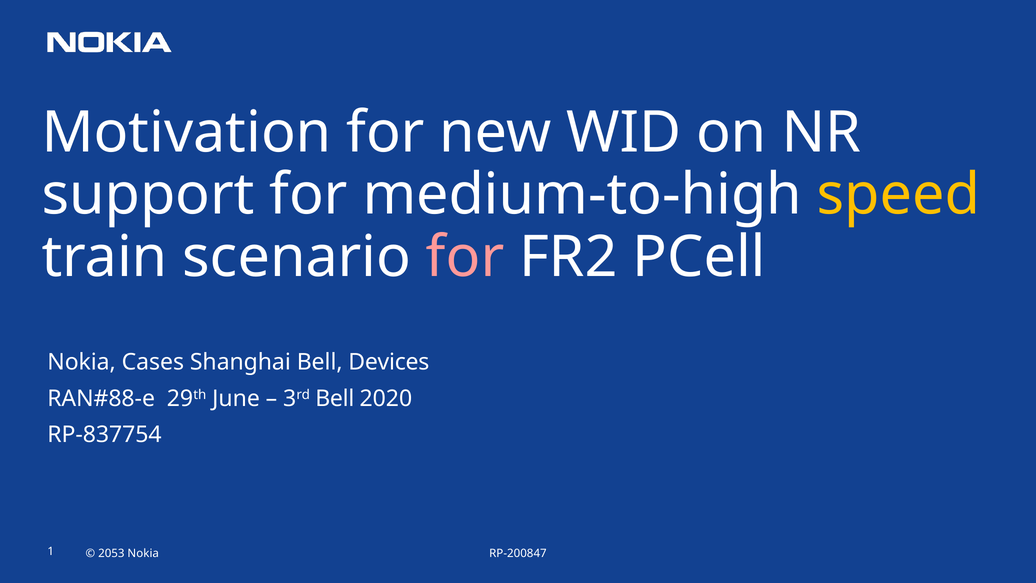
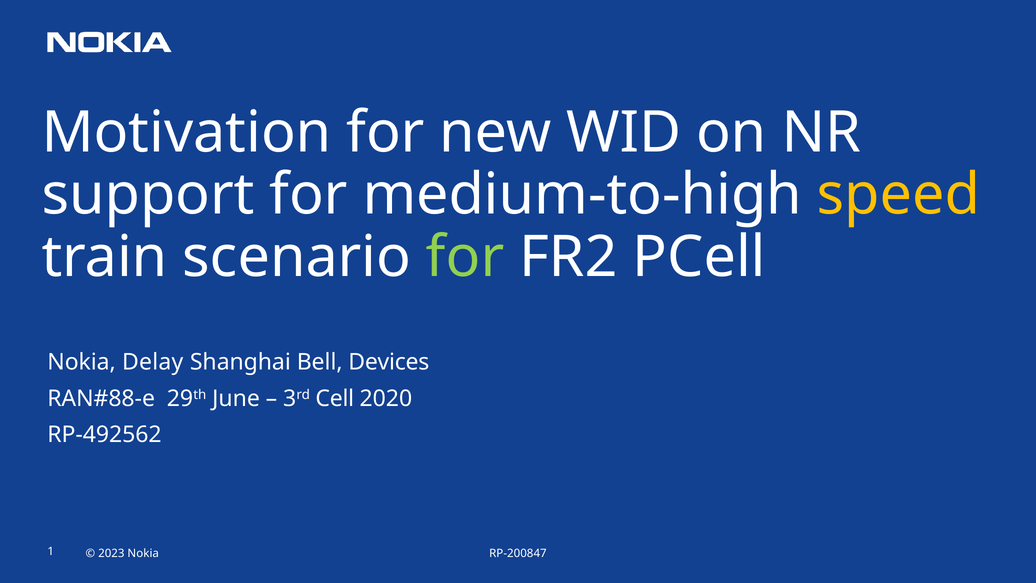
for colour: pink -> light green (465, 257)
Cases: Cases -> Delay (153, 362)
3rd Bell: Bell -> Cell (335, 398)
RP-837754: RP-837754 -> RP-492562 (104, 435)
2053: 2053 -> 2023 (111, 553)
